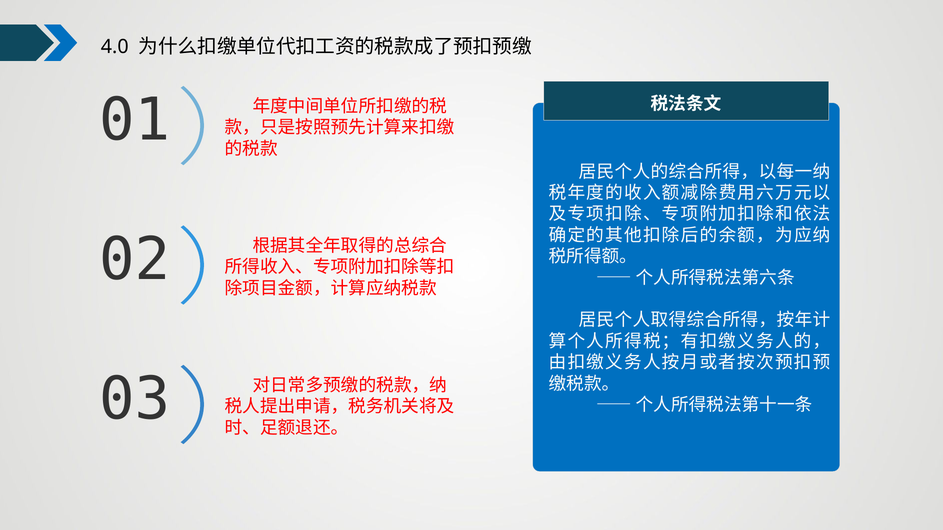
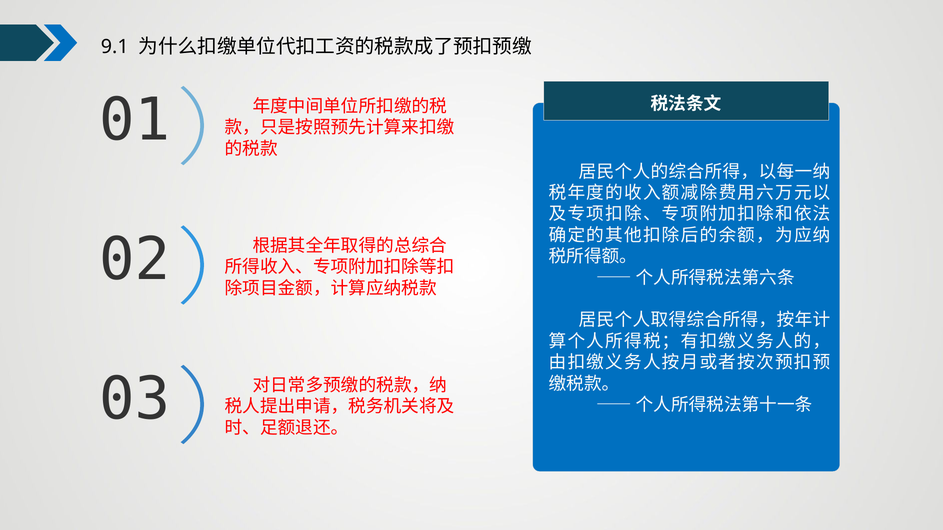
4.0: 4.0 -> 9.1 (115, 47)
